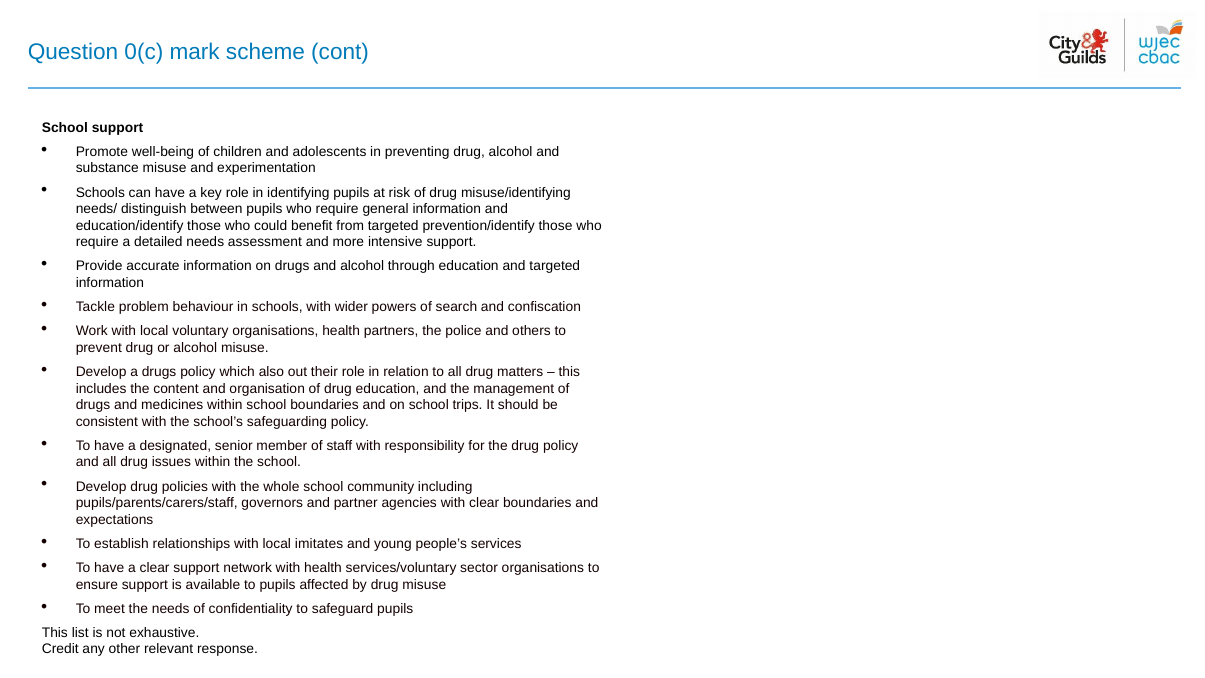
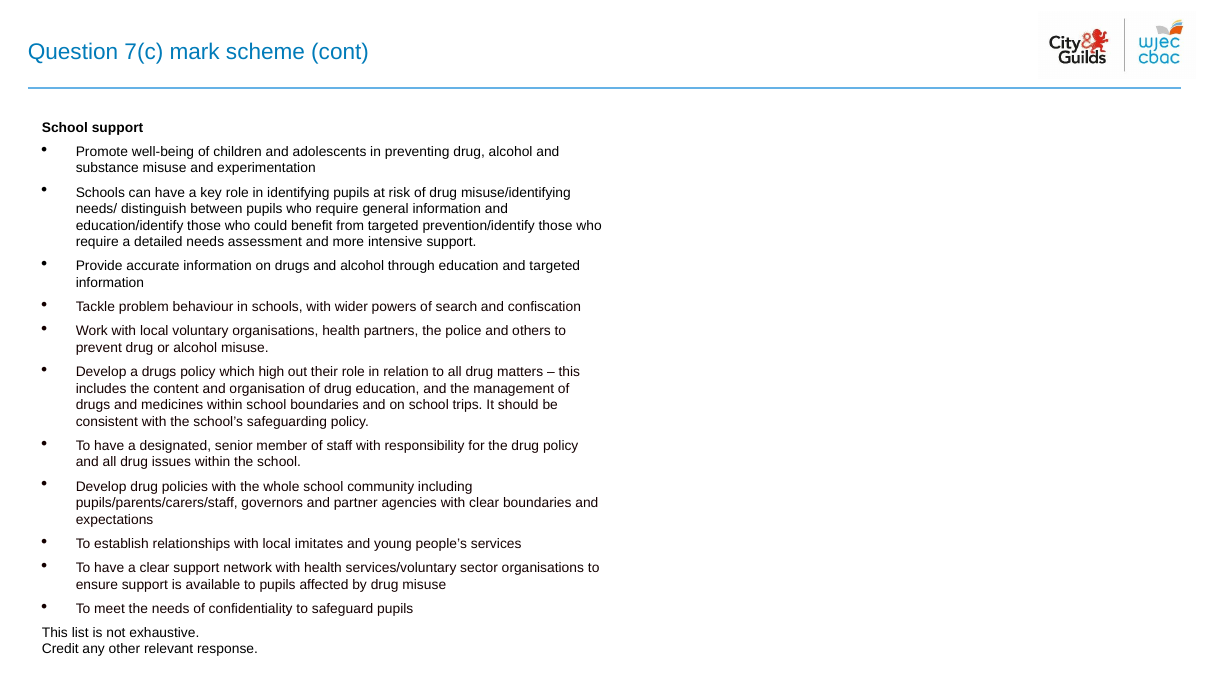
0(c: 0(c -> 7(c (144, 52)
also: also -> high (271, 372)
